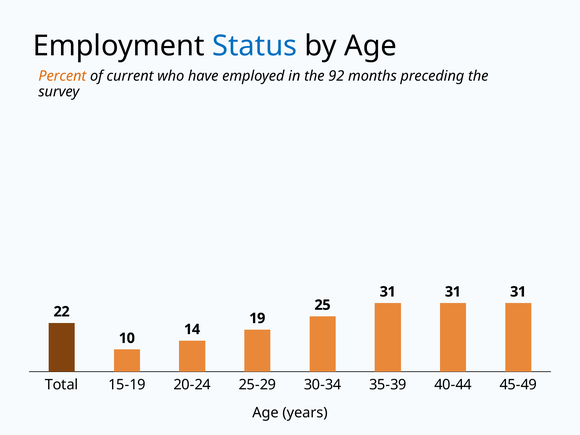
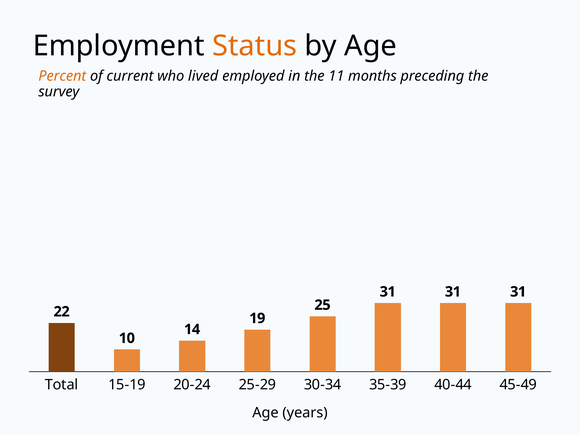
Status colour: blue -> orange (255, 46)
have: have -> lived (203, 76)
92: 92 -> 11 (336, 76)
